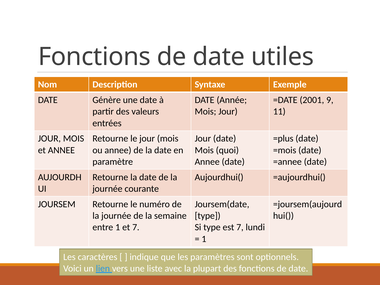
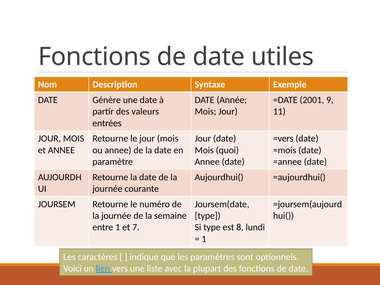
=plus: =plus -> =vers (283, 139)
est 7: 7 -> 8 (240, 227)
